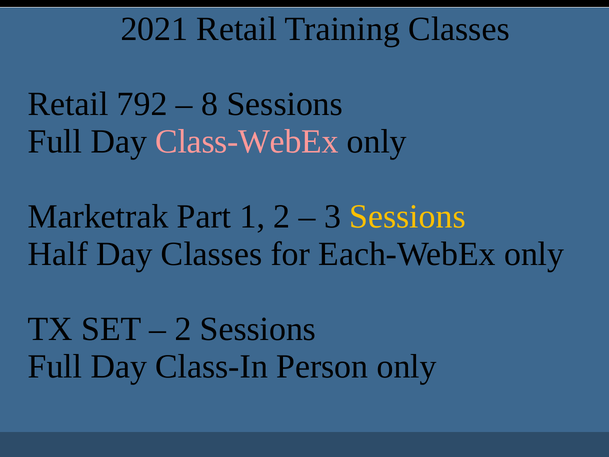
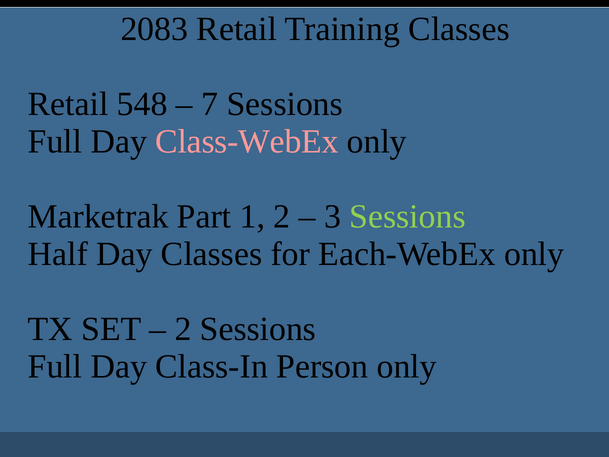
2021: 2021 -> 2083 (154, 29)
792: 792 -> 548 (142, 104)
8: 8 -> 7 (210, 104)
Sessions colour: yellow -> light green (407, 216)
